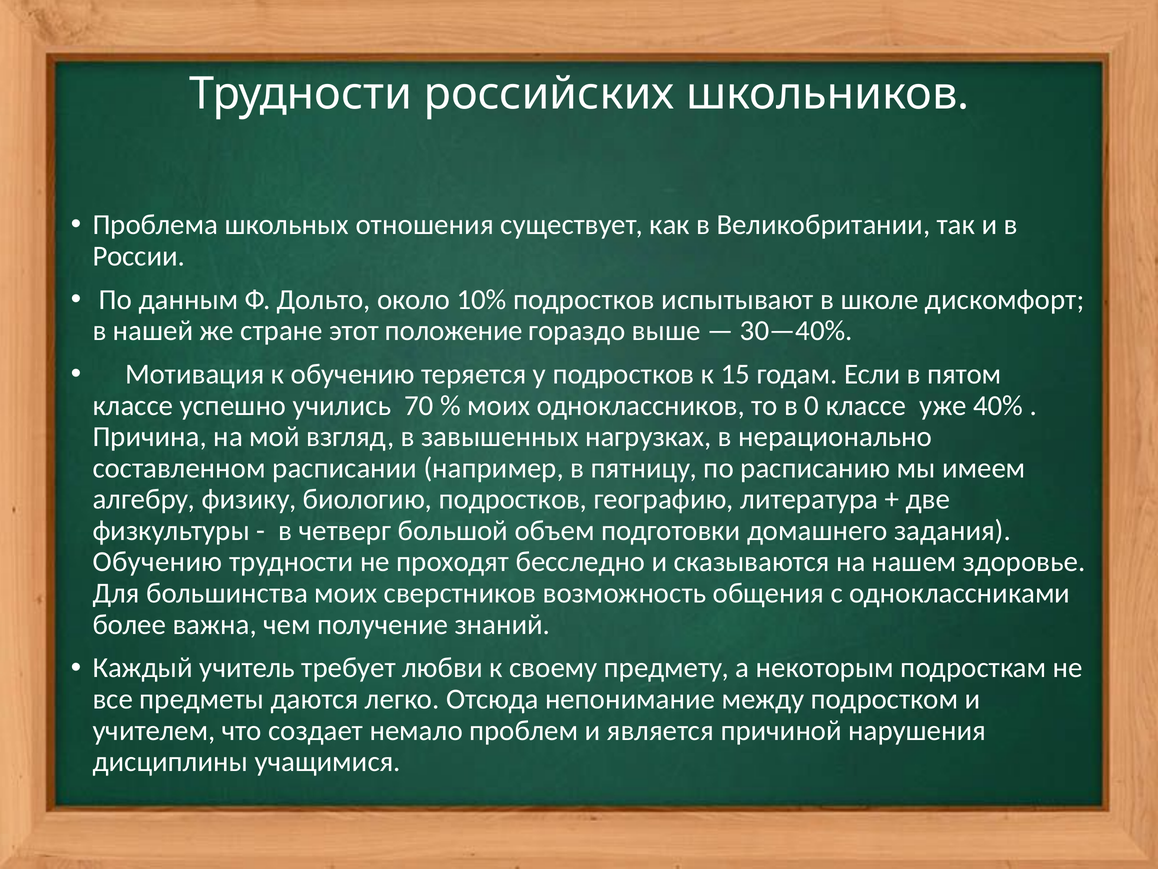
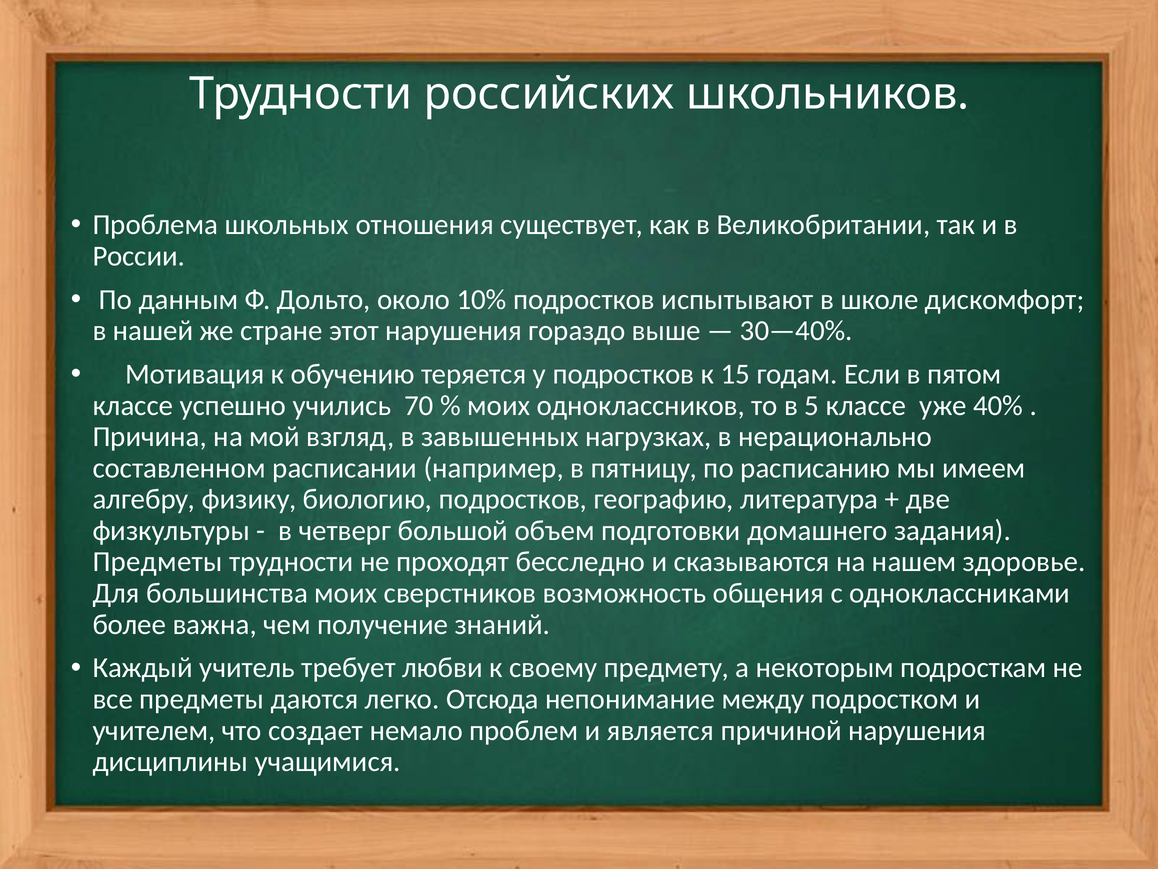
этот положение: положение -> нарушения (454, 331)
0: 0 -> 5 (812, 405)
Обучению: Обучению -> Предметы (158, 562)
